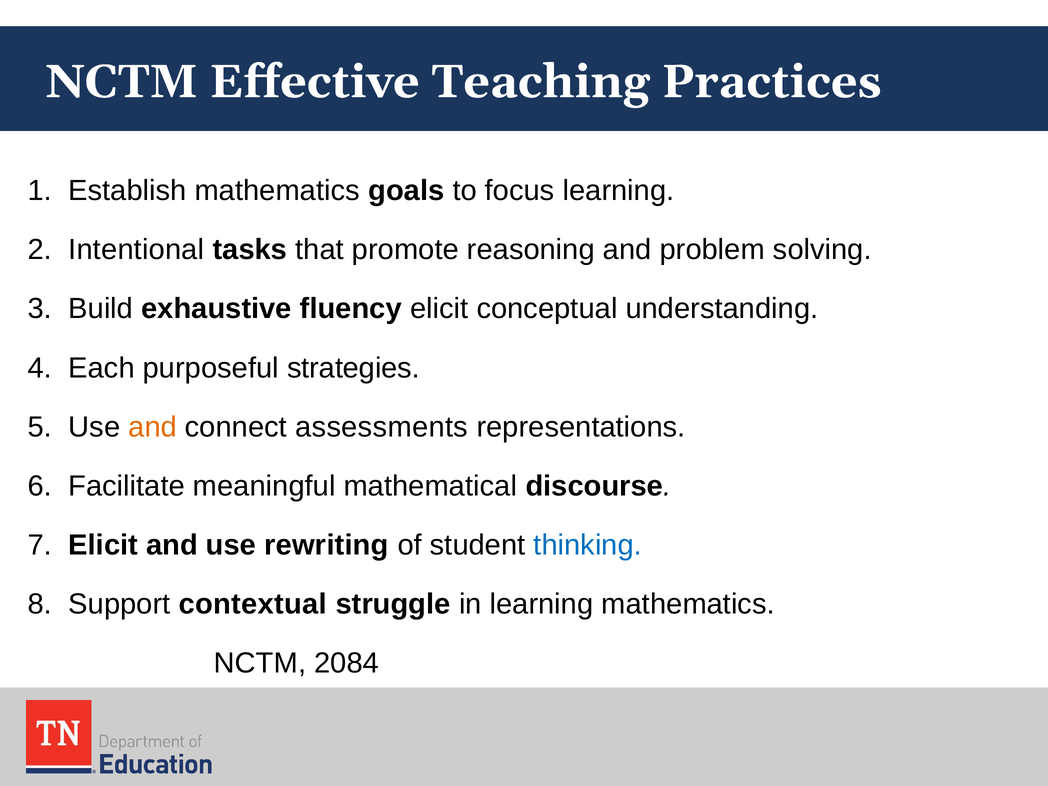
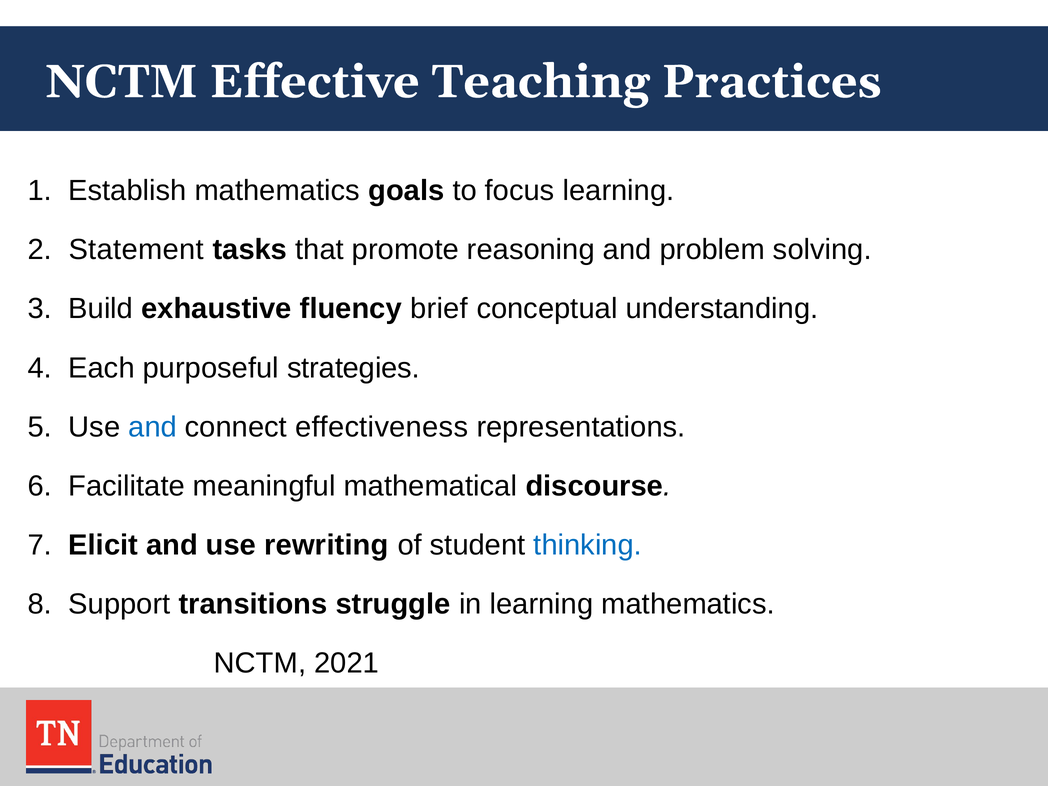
Intentional: Intentional -> Statement (136, 250)
fluency elicit: elicit -> brief (439, 309)
and colour: orange -> blue (153, 427)
assessments: assessments -> effectiveness (382, 427)
contextual: contextual -> transitions (253, 604)
2084: 2084 -> 2021 (347, 663)
